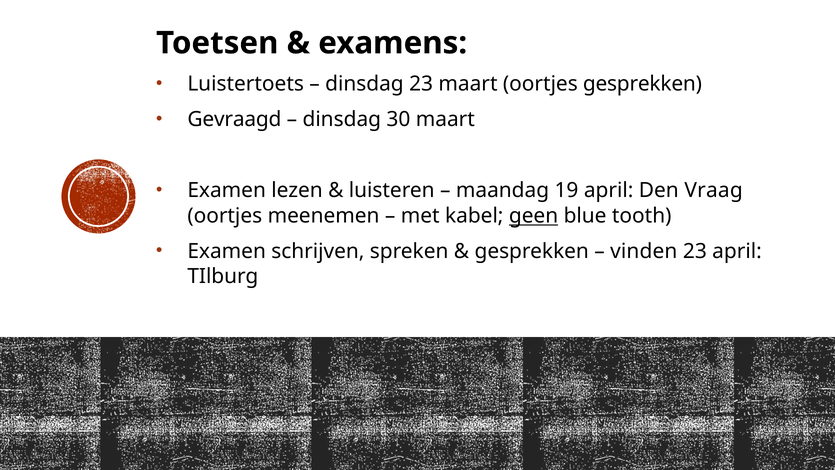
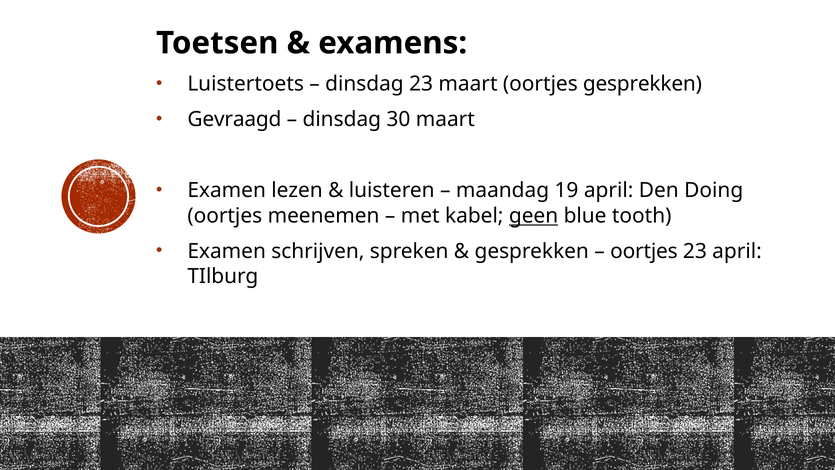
Vraag: Vraag -> Doing (714, 190)
vinden: vinden -> oortjes (644, 251)
